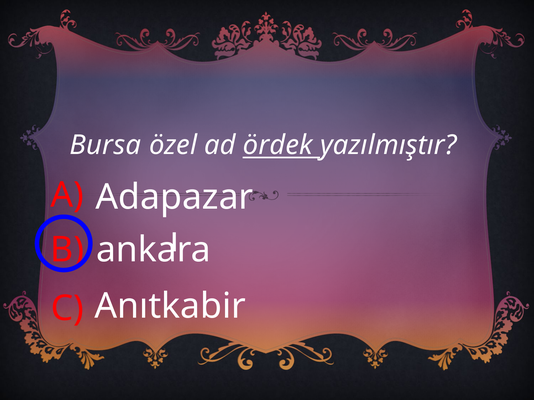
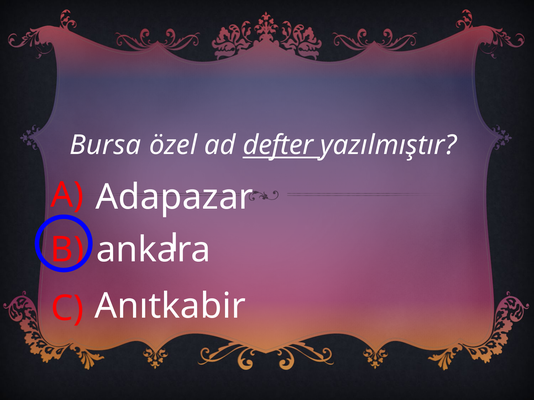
ördek: ördek -> defter (278, 145)
